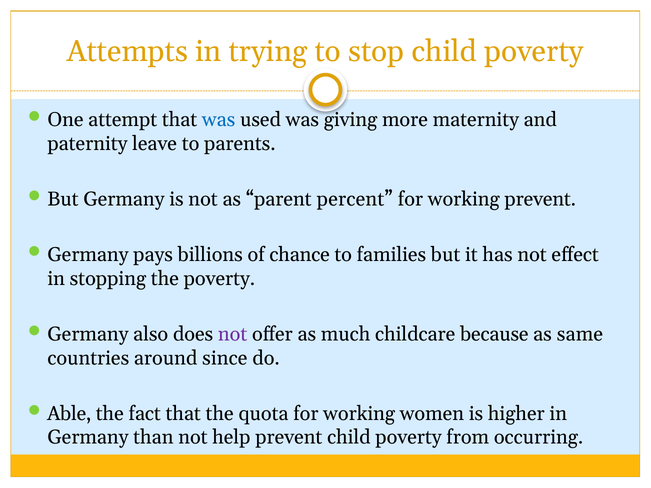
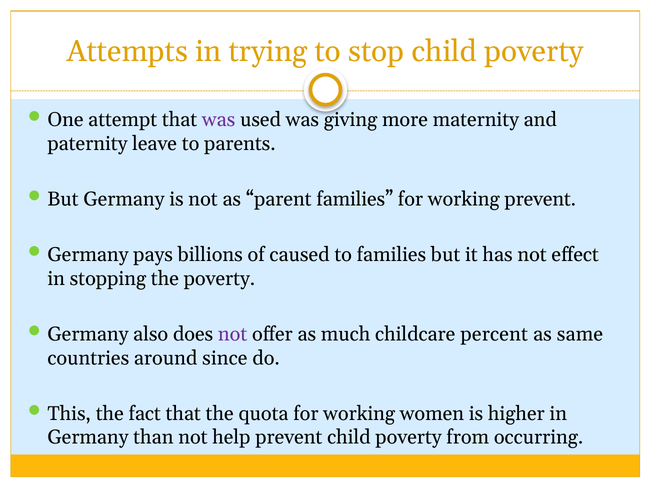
was colour: blue -> purple (219, 120)
parent percent: percent -> families (355, 199)
chance: chance -> caused (300, 255)
because: because -> percent (494, 334)
Able: Able -> This (69, 414)
